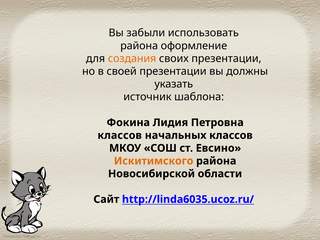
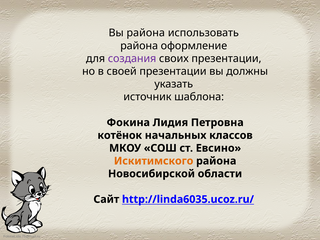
Вы забыли: забыли -> района (146, 33)
создания colour: orange -> purple (132, 59)
классов: классов -> котёнок (120, 135)
